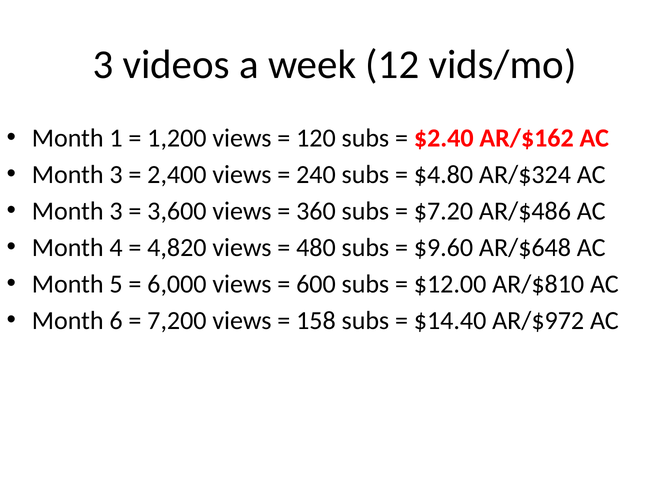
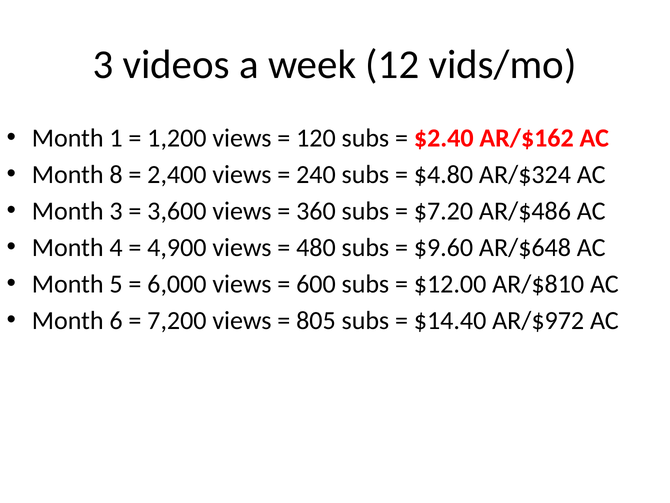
3: 3 -> 8 (116, 174)
4,820: 4,820 -> 4,900 (177, 247)
158: 158 -> 805 (316, 320)
